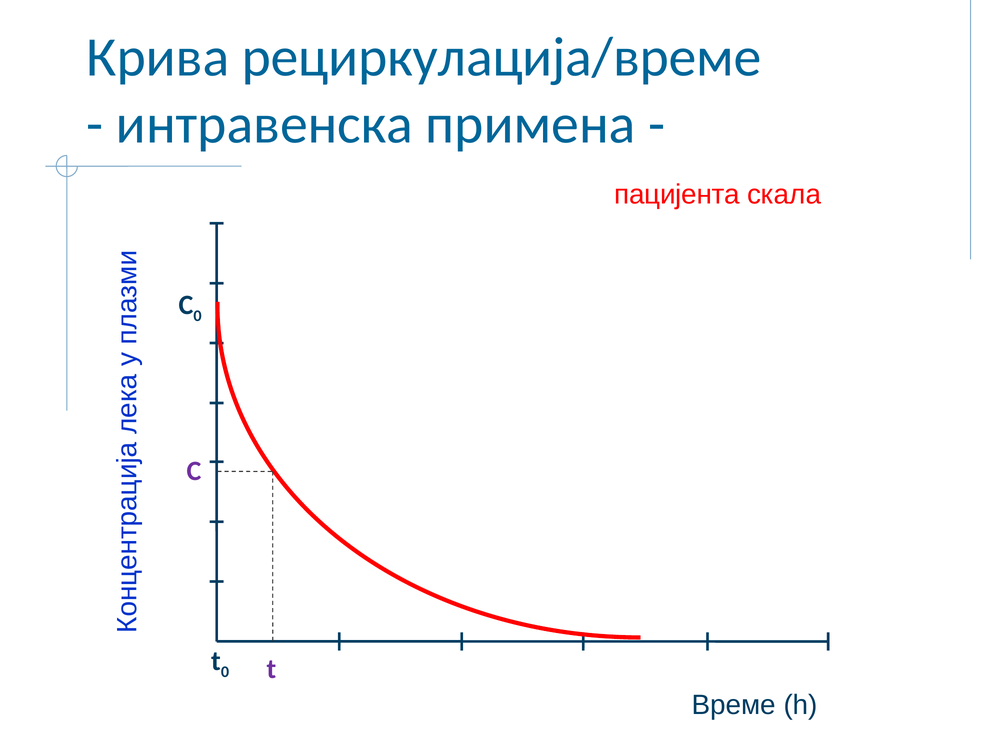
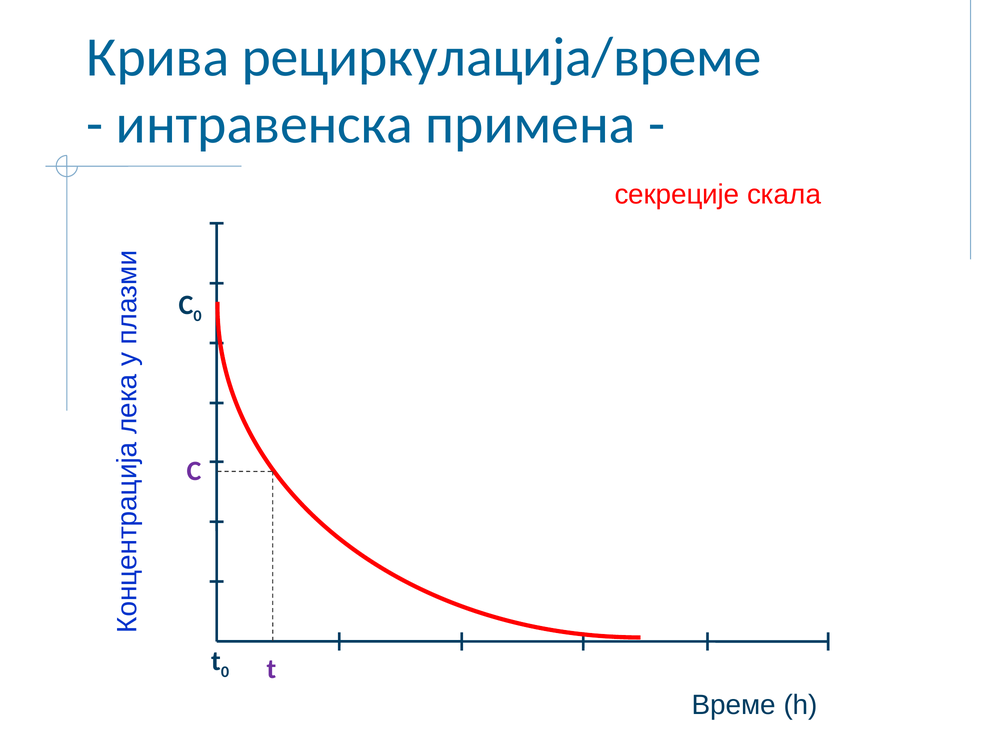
пацијента: пацијента -> секреције (677, 195)
